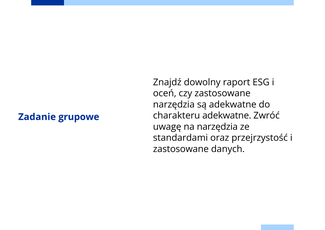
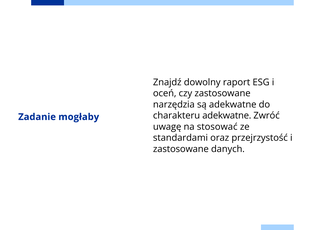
grupowe: grupowe -> mogłaby (79, 117)
na narzędzia: narzędzia -> stosować (217, 127)
